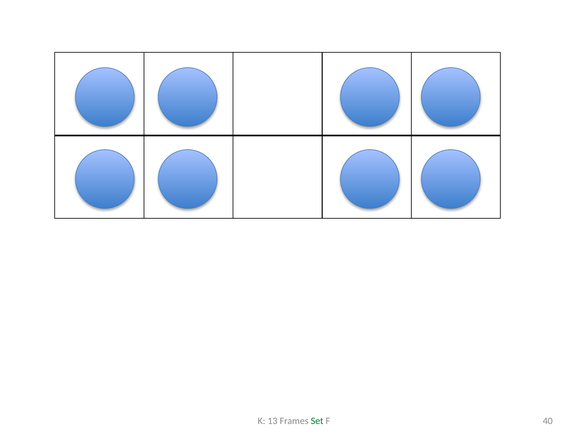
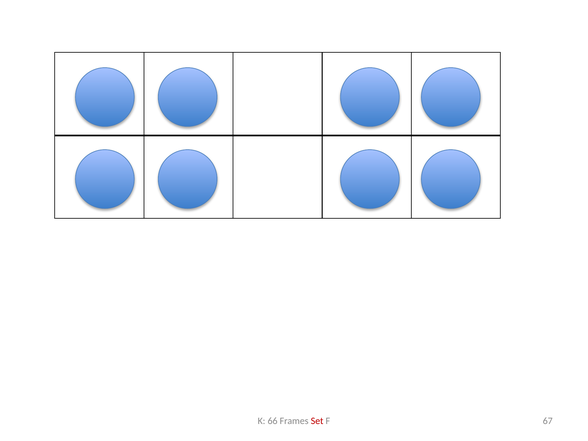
13: 13 -> 66 (273, 421)
Set colour: green -> red (317, 421)
40: 40 -> 67 (548, 421)
